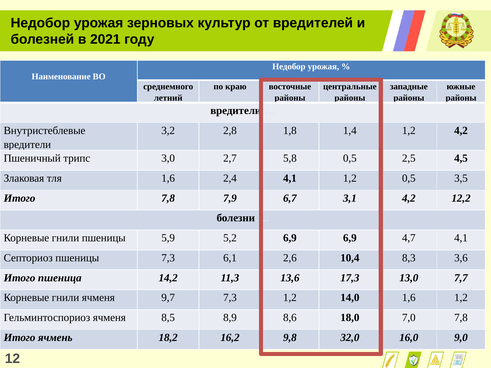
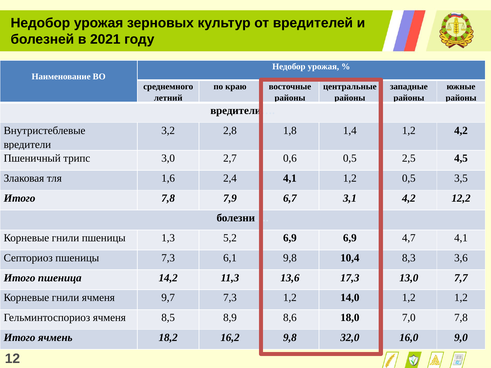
5,8: 5,8 -> 0,6 (290, 158)
5,9: 5,9 -> 1,3 (168, 238)
6,1 2,6: 2,6 -> 9,8 (290, 258)
14,0 1,6: 1,6 -> 1,2 (409, 298)
